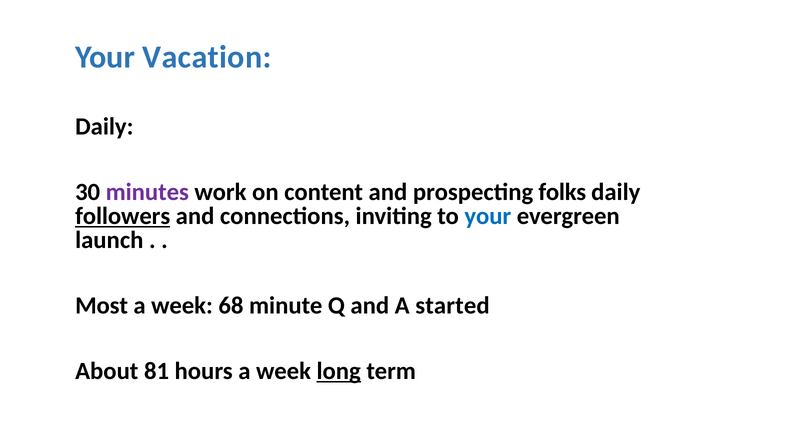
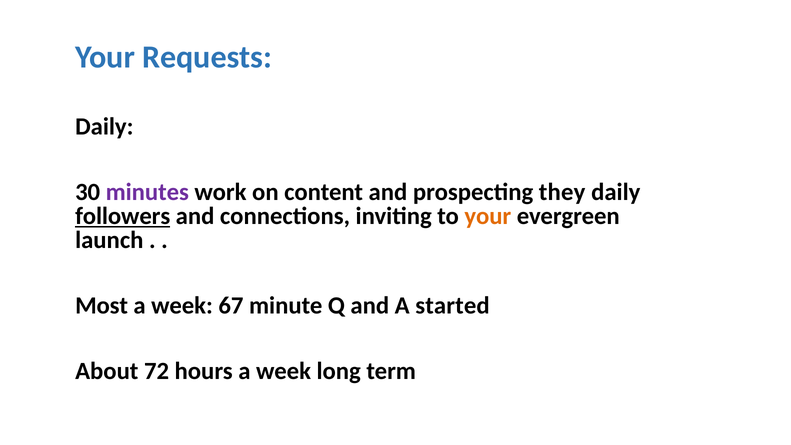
Vacation: Vacation -> Requests (207, 57)
folks: folks -> they (562, 192)
your colour: blue -> orange (488, 216)
68: 68 -> 67 (231, 305)
81: 81 -> 72 (157, 371)
long underline: present -> none (339, 371)
